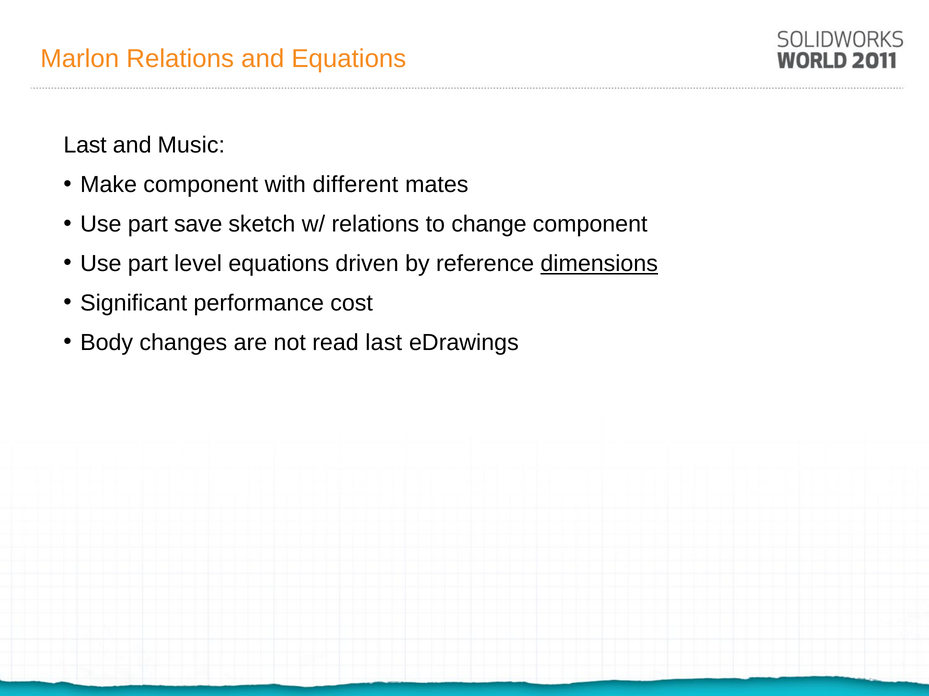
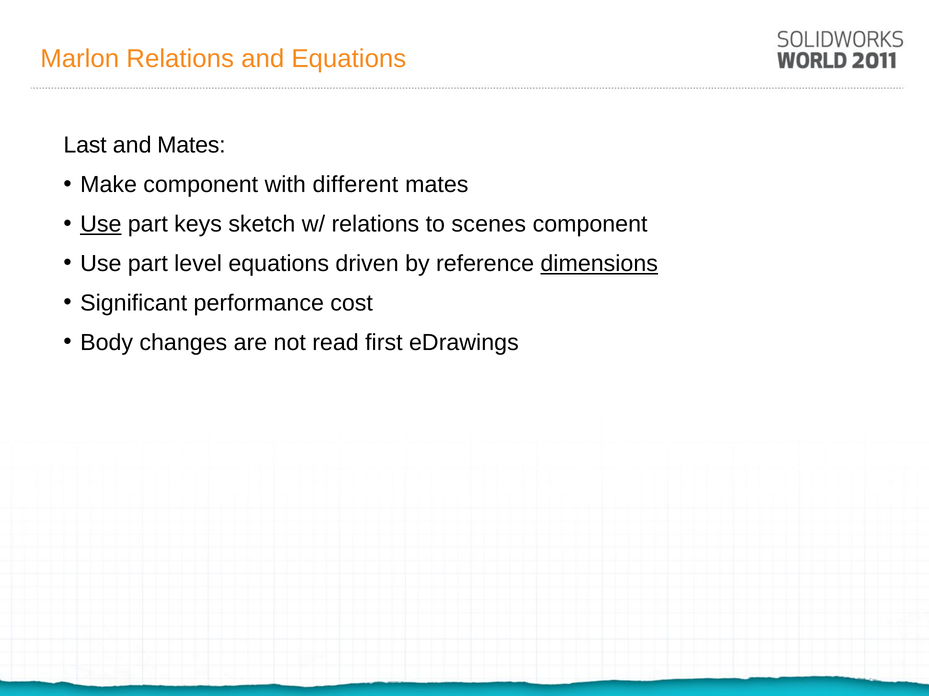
and Music: Music -> Mates (191, 145)
Use underline: none -> present (101, 224)
save: save -> keys (198, 224)
change: change -> scenes (489, 224)
read last: last -> first (384, 343)
